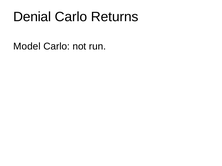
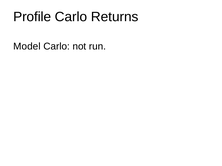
Denial: Denial -> Profile (32, 17)
